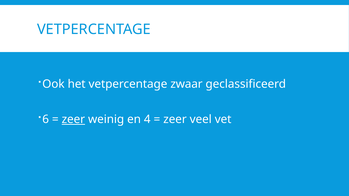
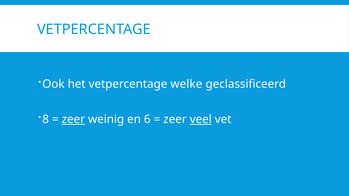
zwaar: zwaar -> welke (186, 84)
6: 6 -> 8 (46, 120)
4: 4 -> 6 (147, 120)
veel underline: none -> present (201, 120)
